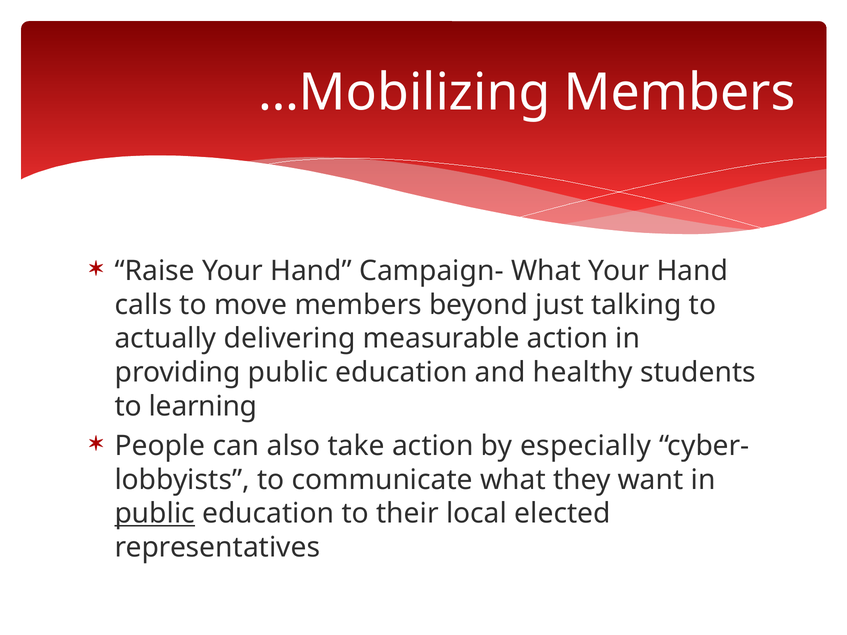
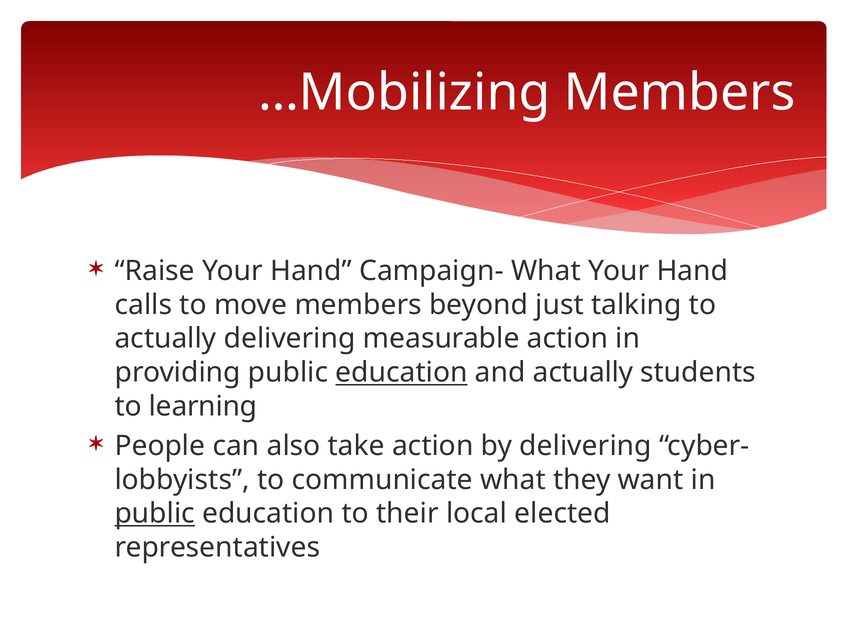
education underline: none -> present (402, 373)
and healthy: healthy -> actually (583, 373)
by especially: especially -> delivering (586, 446)
